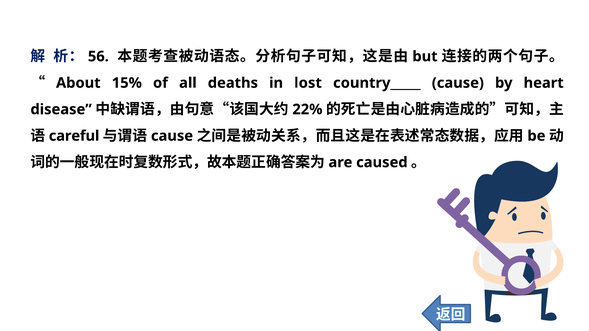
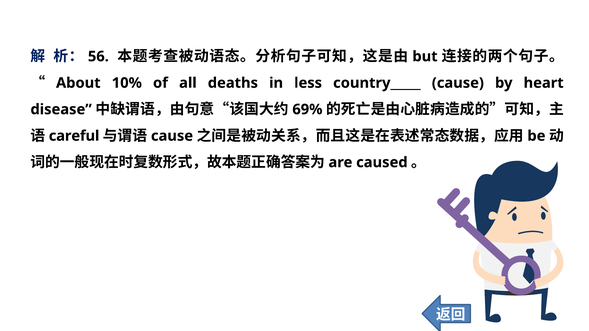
15%: 15% -> 10% (127, 83)
lost: lost -> less (308, 83)
22%: 22% -> 69% (307, 110)
